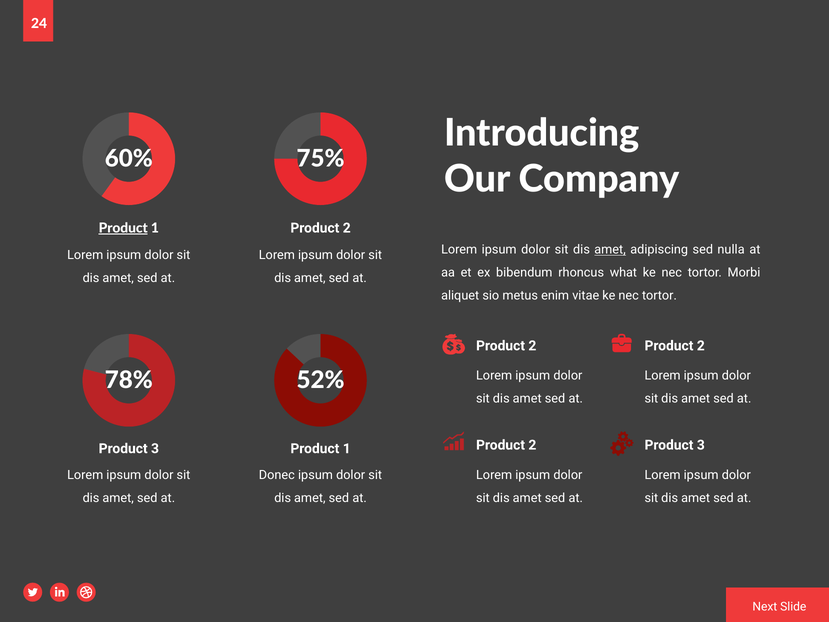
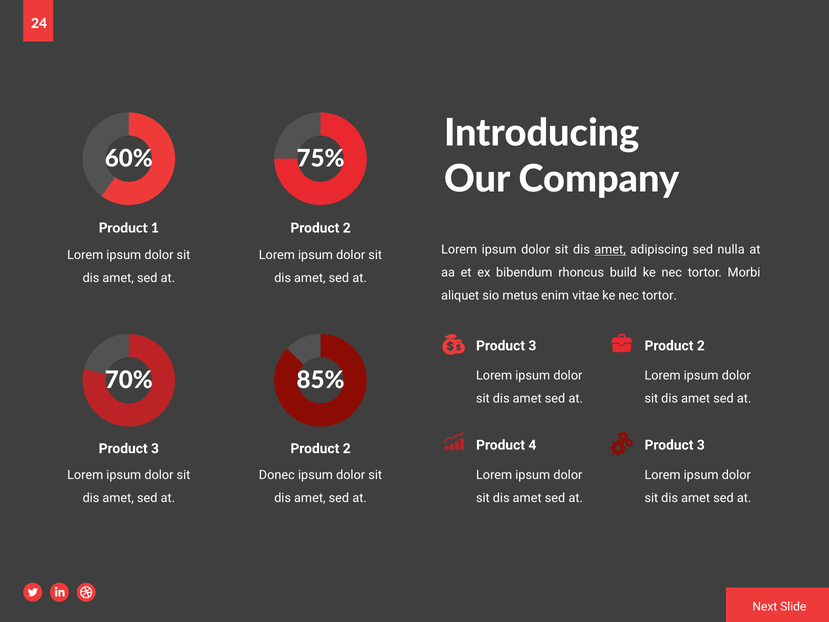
Product underline: present -> none (123, 228)
what: what -> build (623, 272)
2: 2 -> 3 (532, 346)
78%: 78% -> 70% (129, 380)
52%: 52% -> 85% (321, 380)
2: 2 -> 4 (532, 445)
1: 1 -> 2 (347, 448)
